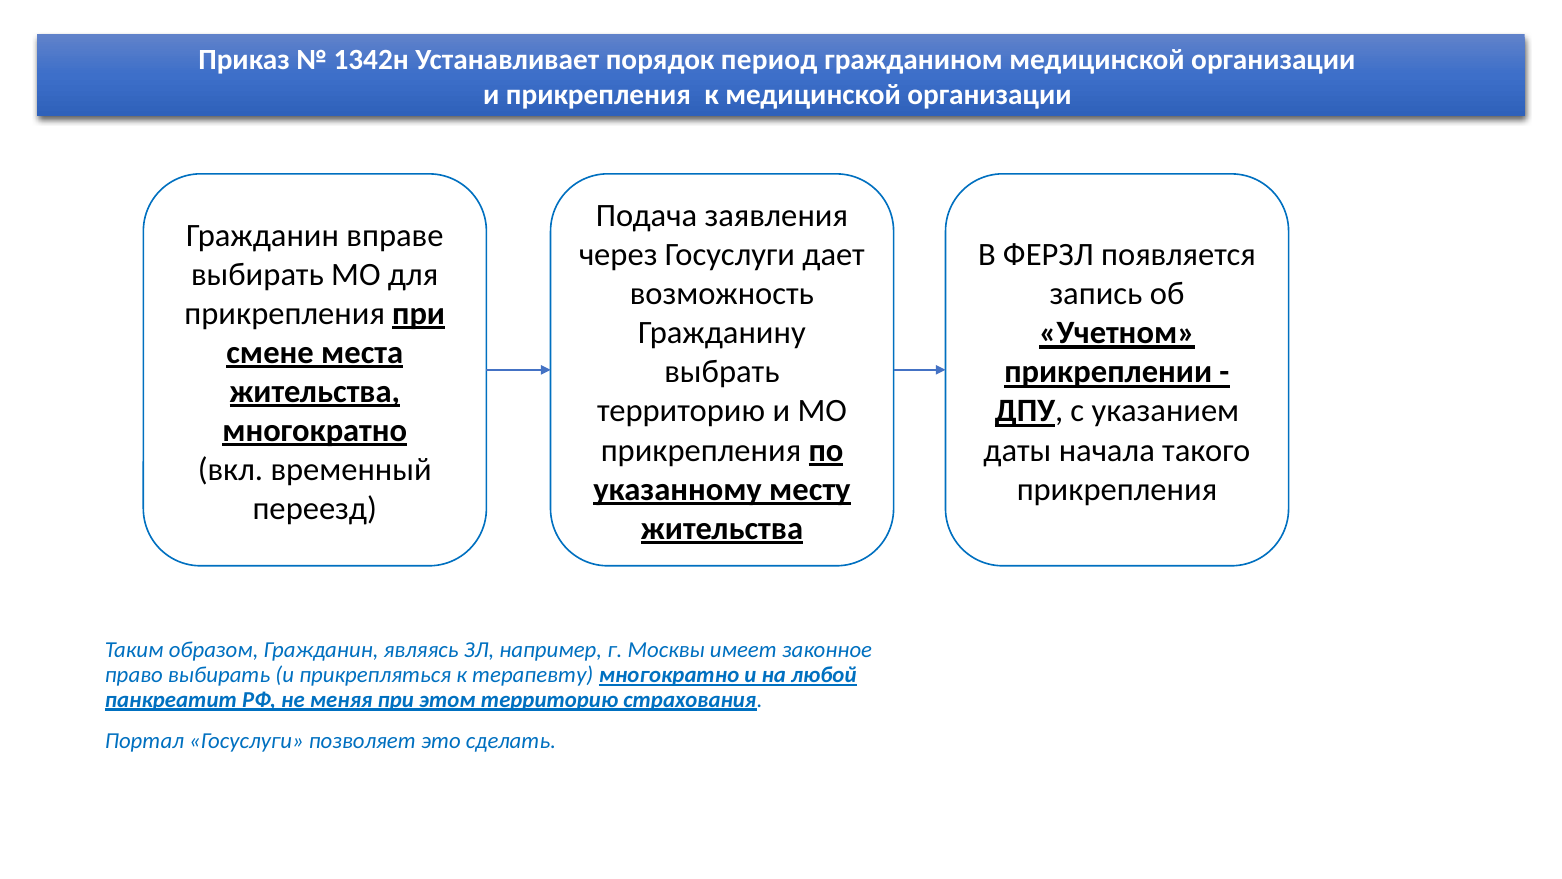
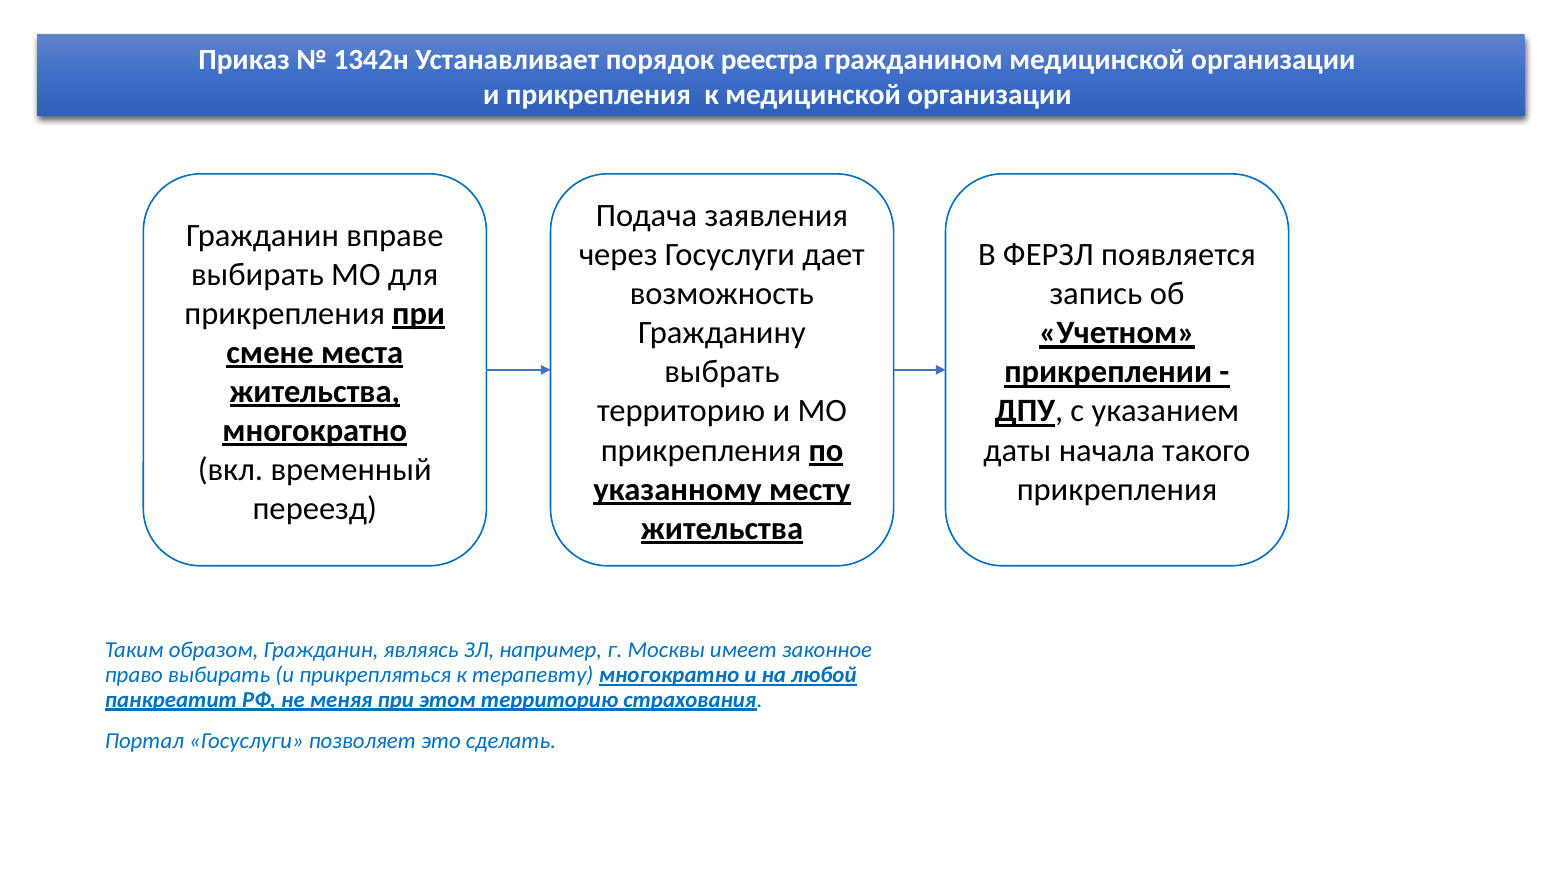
период: период -> реестра (770, 60)
